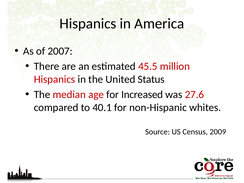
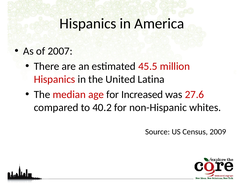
Status: Status -> Latina (151, 79)
40.1: 40.1 -> 40.2 (102, 108)
